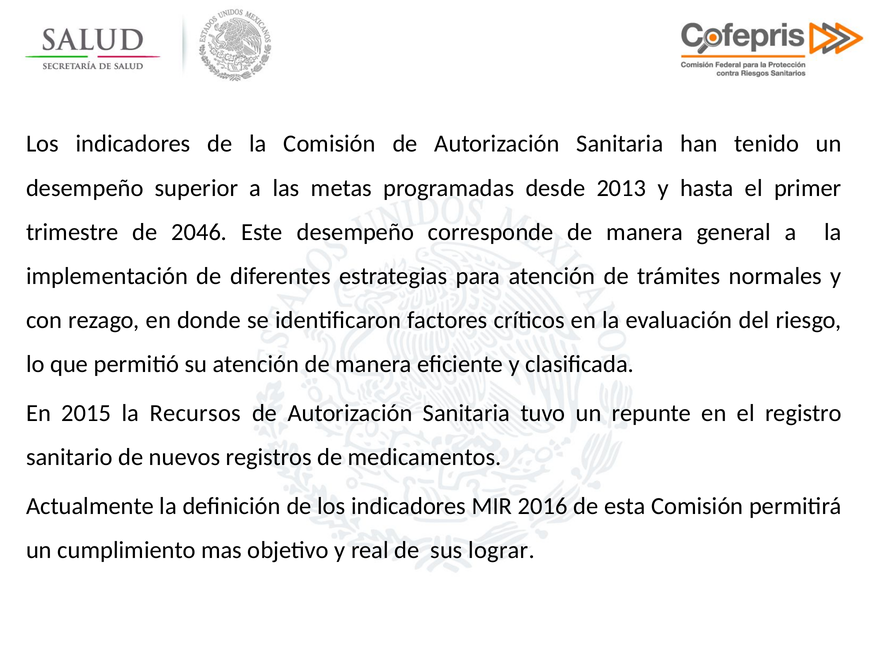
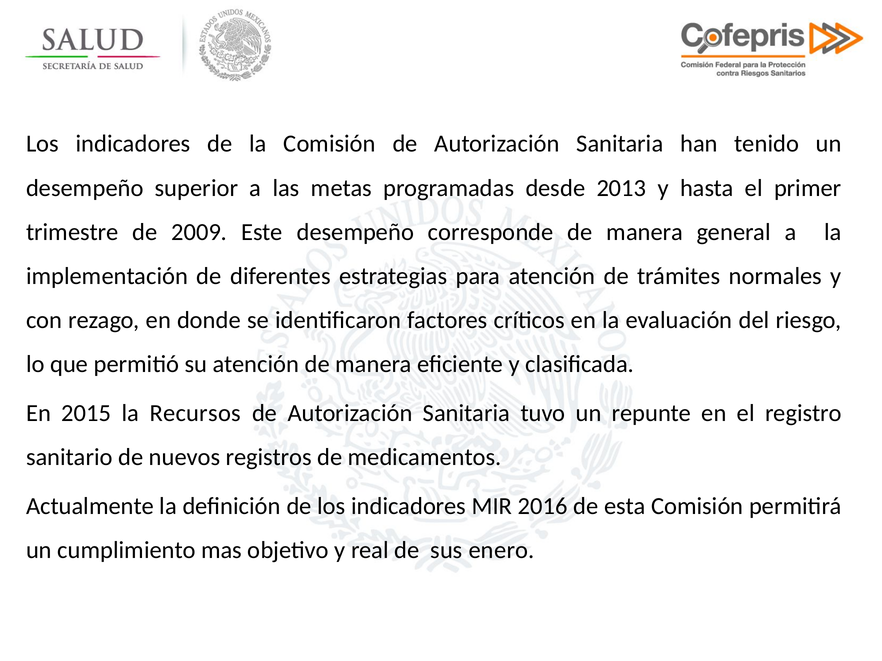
2046: 2046 -> 2009 (199, 232)
lograr: lograr -> enero (502, 551)
